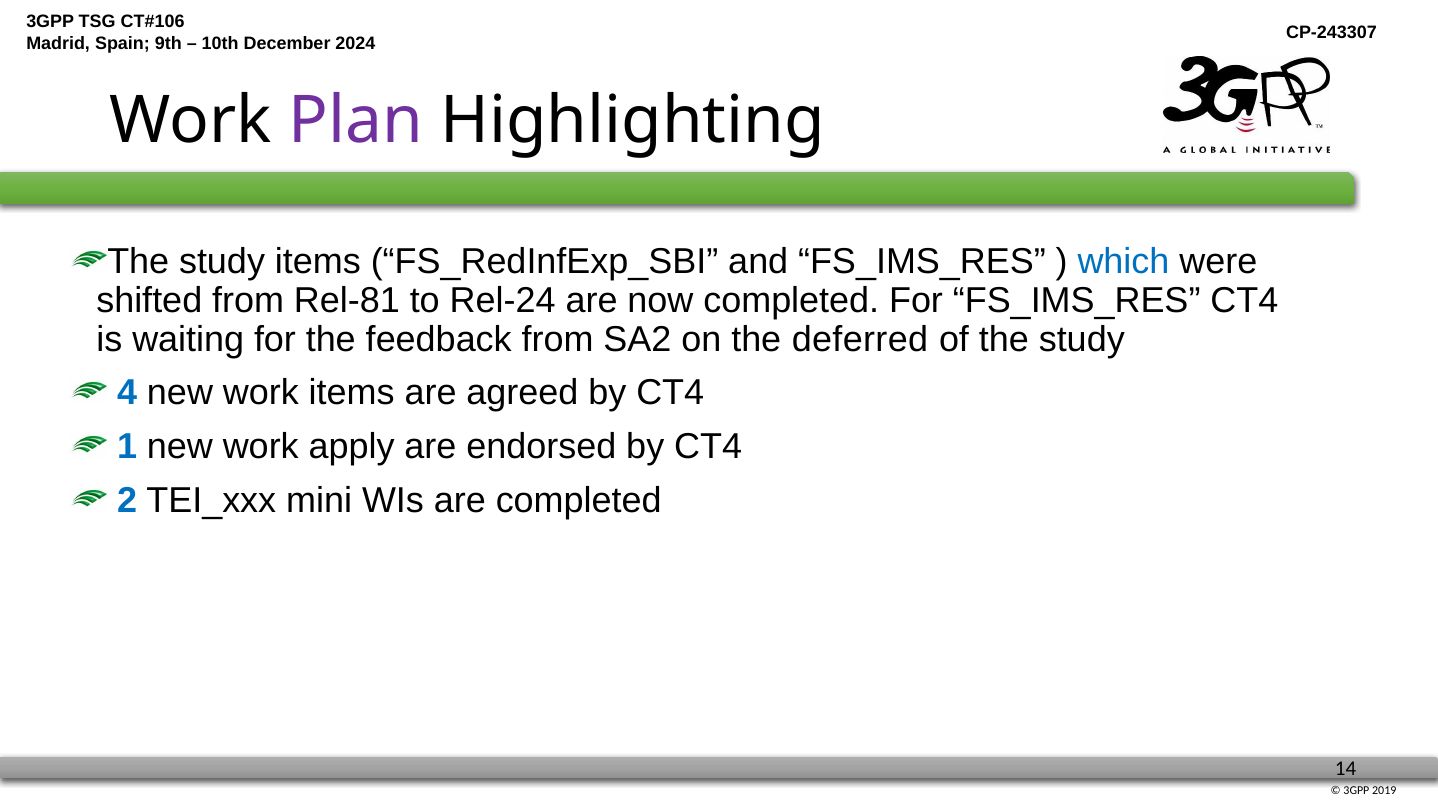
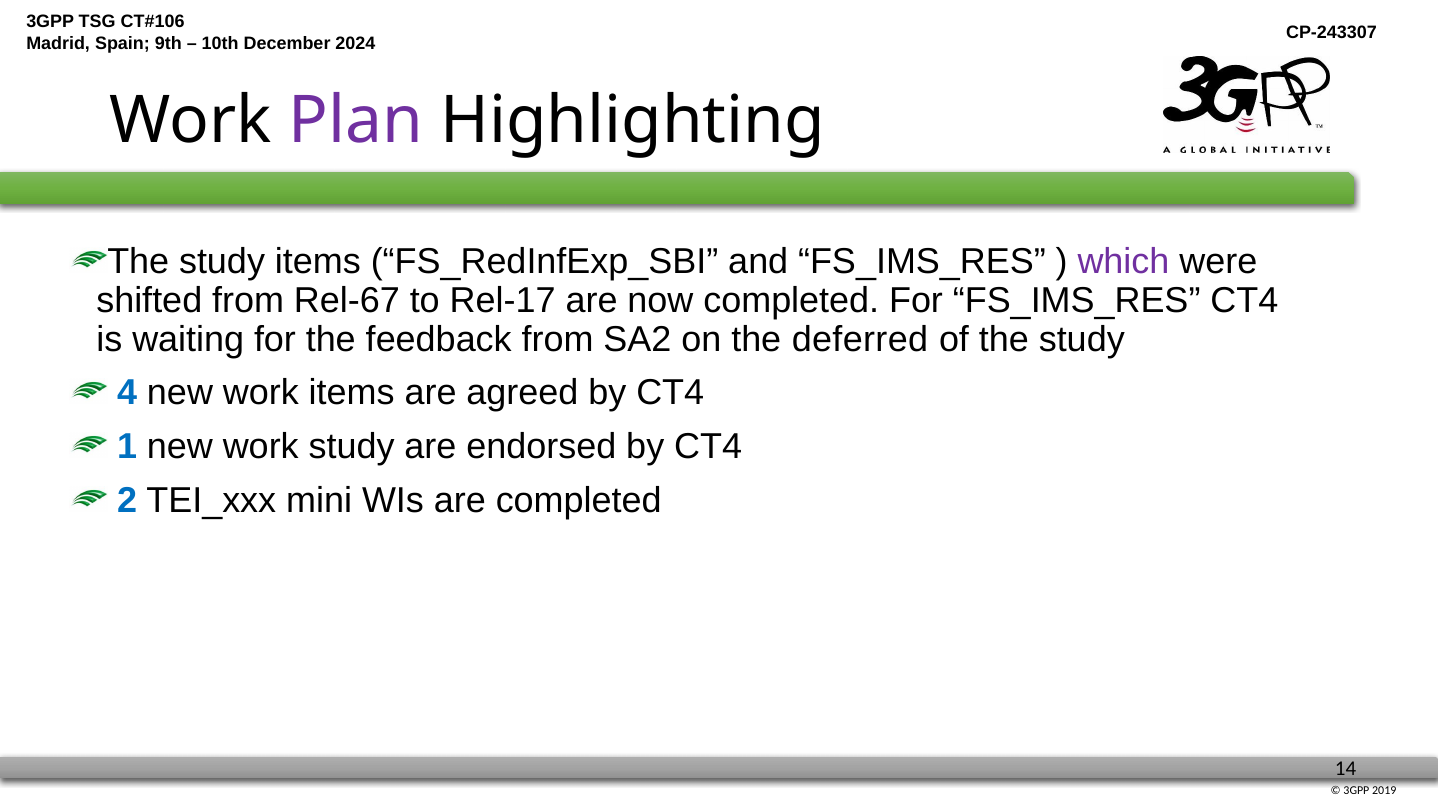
which colour: blue -> purple (1123, 262)
Rel-81: Rel-81 -> Rel-67 (347, 300)
Rel-24: Rel-24 -> Rel-17 (503, 300)
work apply: apply -> study (352, 447)
